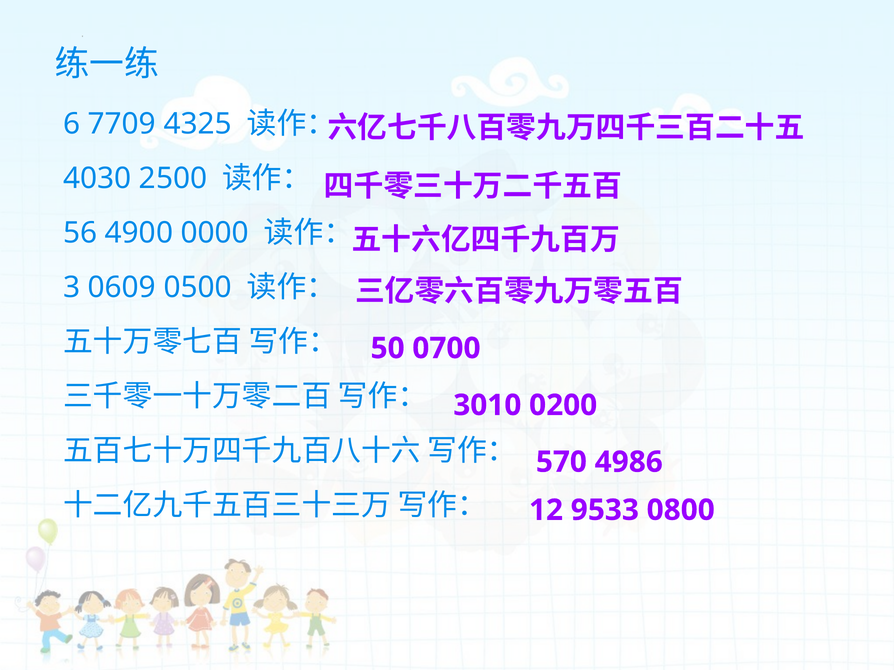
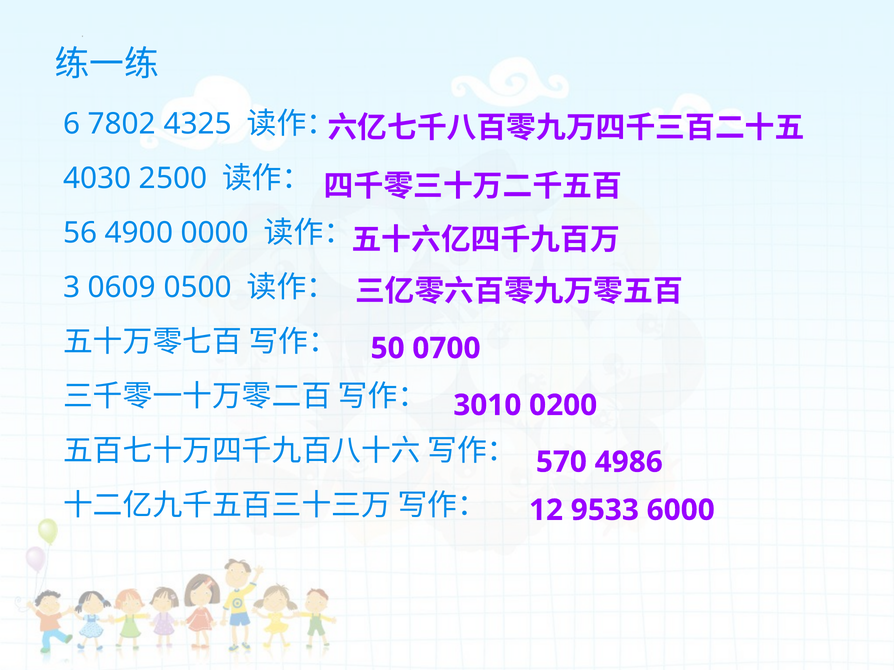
7709: 7709 -> 7802 (122, 124)
0800: 0800 -> 6000 (681, 510)
